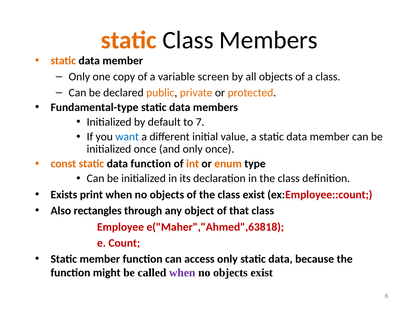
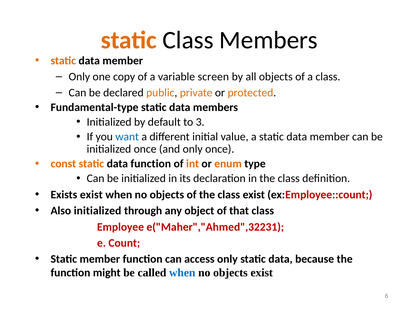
7: 7 -> 3 (200, 122)
Exists print: print -> exist (91, 195)
Also rectangles: rectangles -> initialized (98, 211)
e("Maher","Ahmed",63818: e("Maher","Ahmed",63818 -> e("Maher","Ahmed",32231 (215, 227)
when colour: purple -> blue (182, 273)
